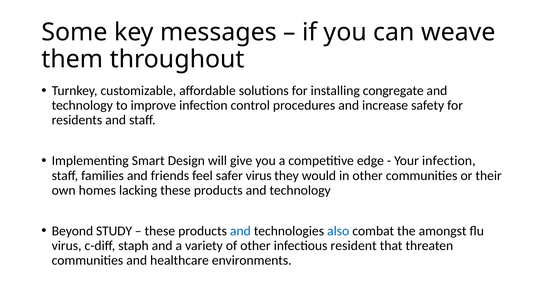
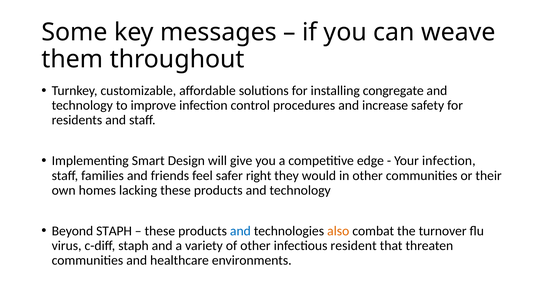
safer virus: virus -> right (259, 176)
Beyond STUDY: STUDY -> STAPH (114, 231)
also colour: blue -> orange (338, 231)
amongst: amongst -> turnover (443, 231)
